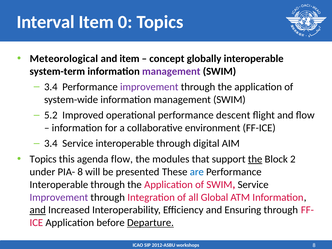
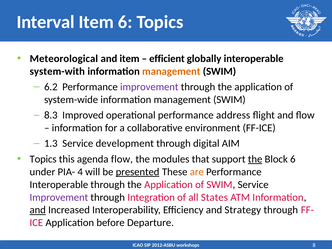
Item 0: 0 -> 6 (125, 22)
concept: concept -> efficient (167, 59)
system-term: system-term -> system-with (57, 71)
management colour: purple -> orange (171, 71)
3.4: 3.4 -> 6.2 (51, 87)
5.2: 5.2 -> 8.3 (51, 115)
descent: descent -> address (233, 115)
3.4: 3.4 -> 1.3 (51, 143)
Service interoperable: interoperable -> development (125, 143)
Block 2: 2 -> 6 (293, 159)
PIA- 8: 8 -> 4 (80, 172)
presented underline: none -> present (138, 172)
are colour: blue -> orange (197, 172)
Global: Global -> States (214, 197)
Ensuring: Ensuring -> Strategy (243, 210)
Departure underline: present -> none (150, 223)
